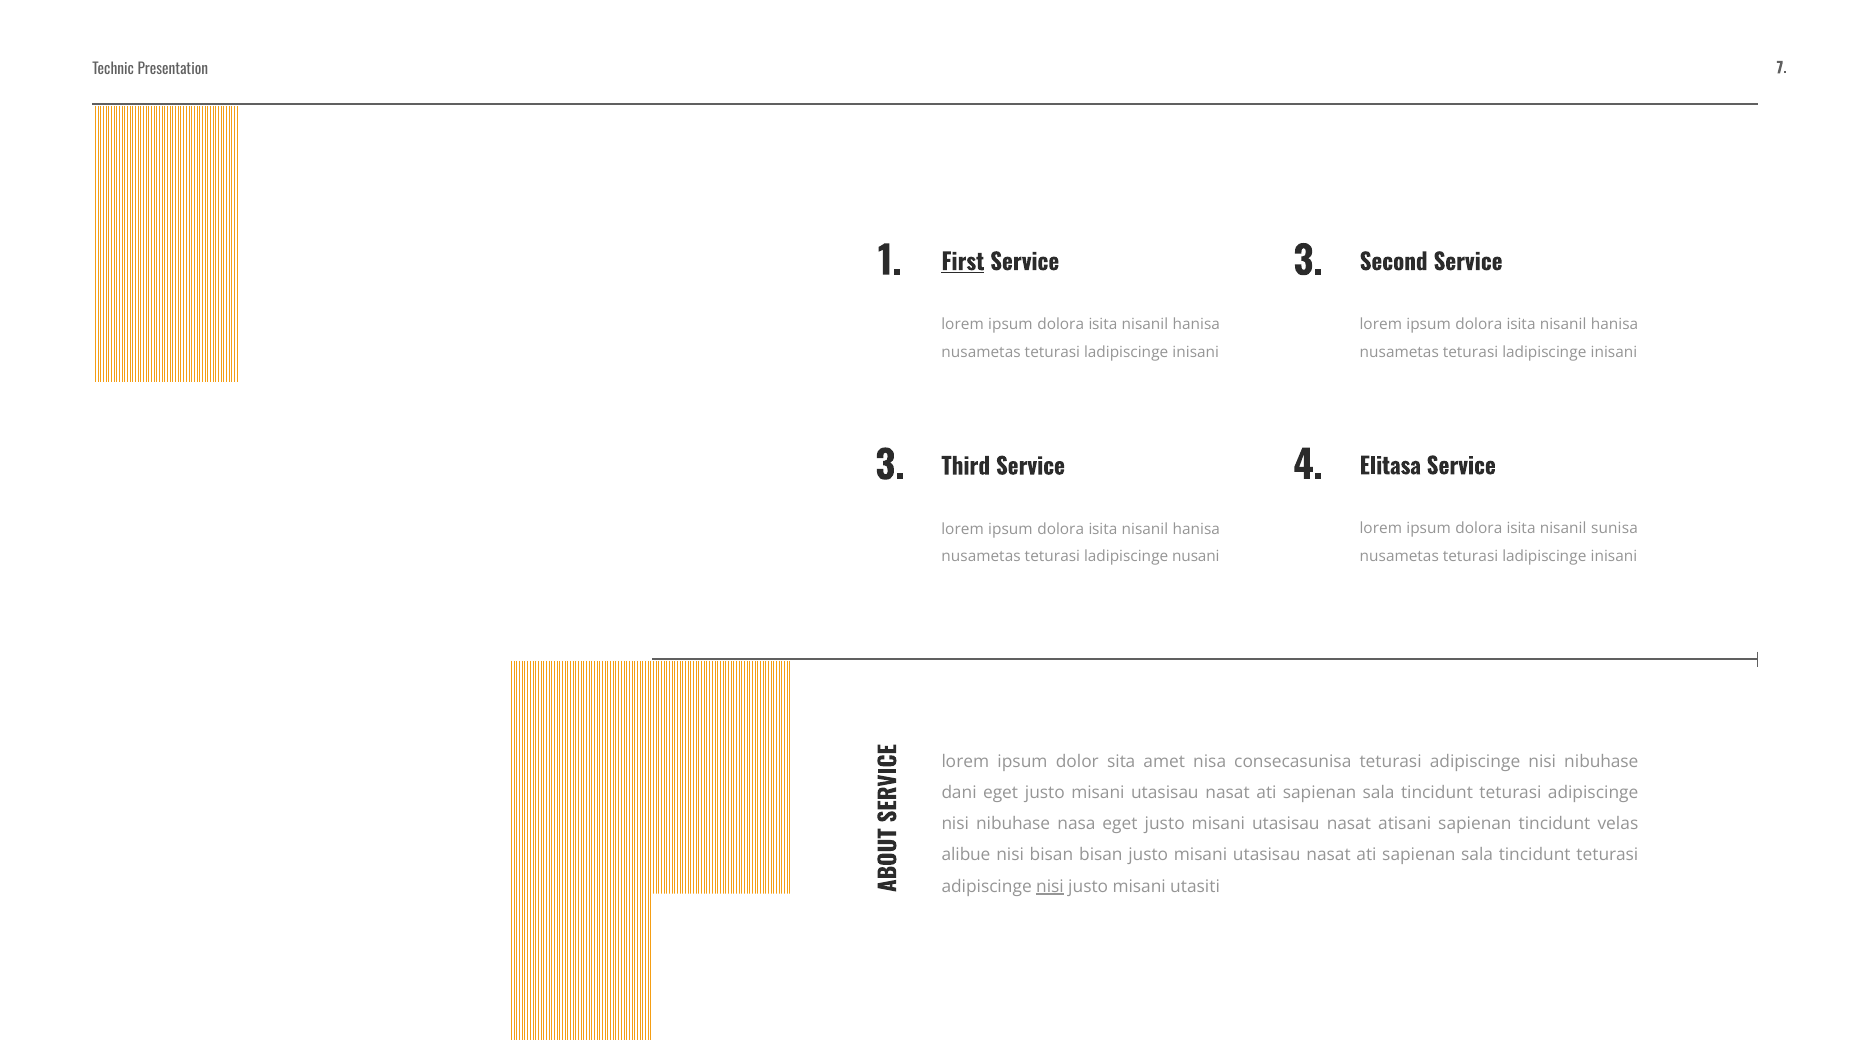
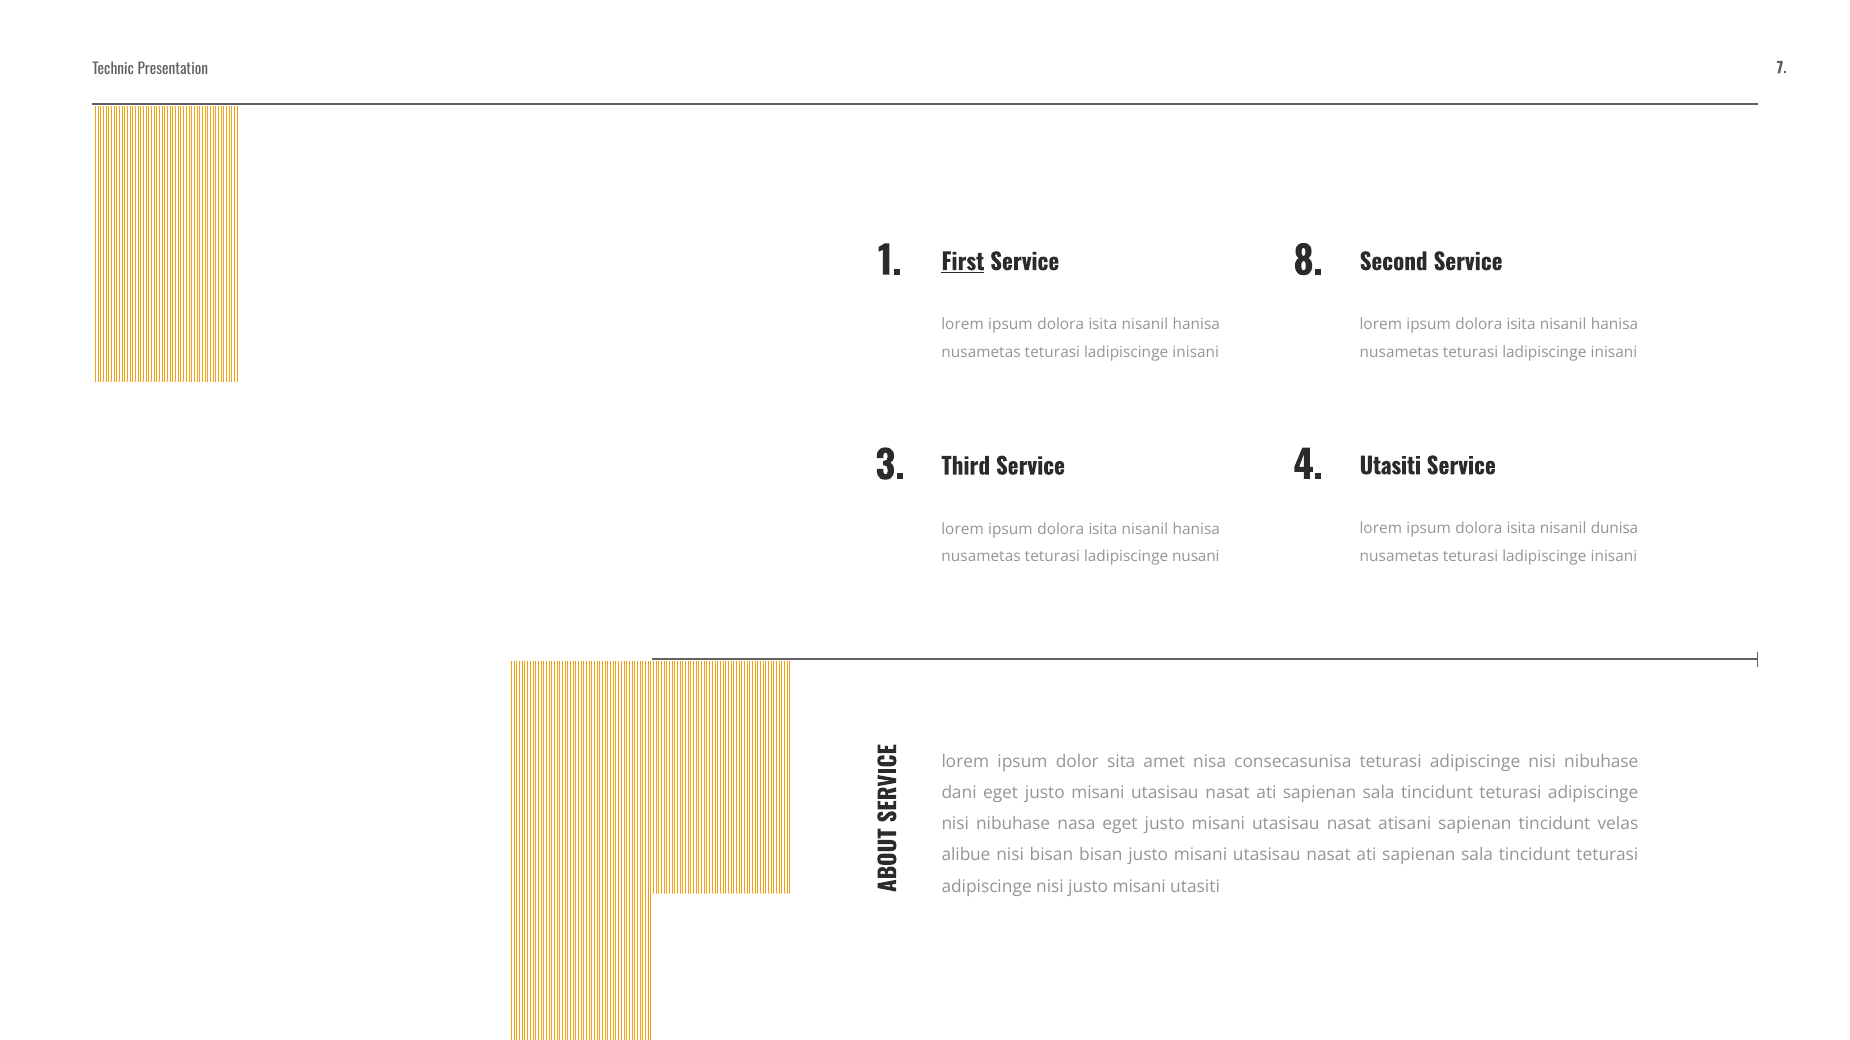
3: 3 -> 8 (1308, 262)
Elitasa: Elitasa -> Utasiti (1390, 467)
sunisa: sunisa -> dunisa (1615, 529)
nisi underline: present -> none (1050, 887)
